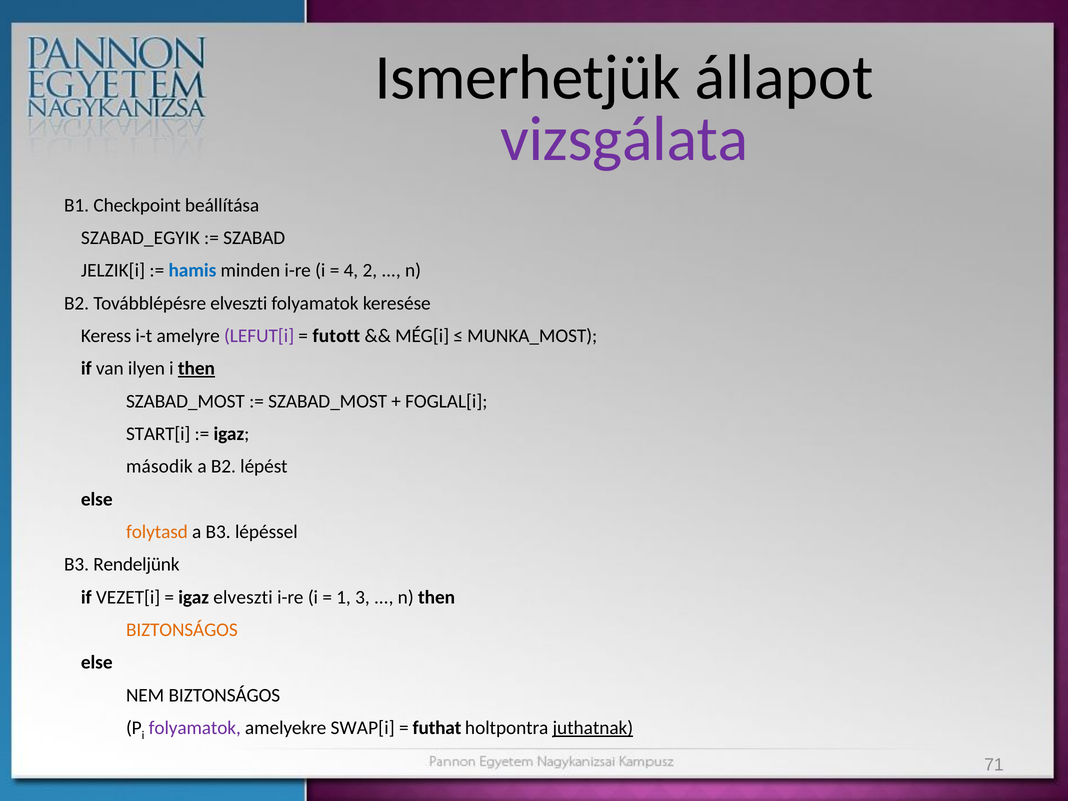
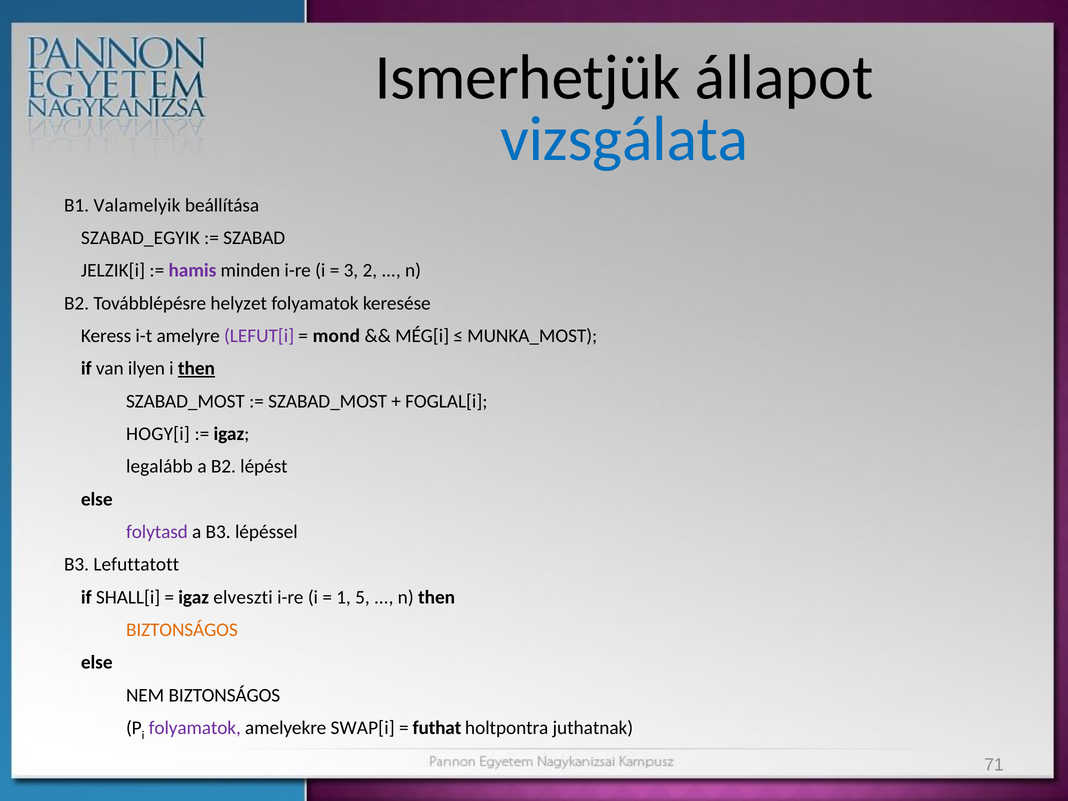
vizsgálata colour: purple -> blue (624, 139)
Checkpoint: Checkpoint -> Valamelyik (137, 205)
hamis colour: blue -> purple (192, 271)
4: 4 -> 3 (351, 271)
Továbblépésre elveszti: elveszti -> helyzet (239, 303)
futott: futott -> mond (336, 336)
START[i: START[i -> HOGY[i (158, 434)
második: második -> legalább (159, 467)
folytasd colour: orange -> purple (157, 532)
Rendeljünk: Rendeljünk -> Lefuttatott (136, 565)
VEZET[i: VEZET[i -> SHALL[i (128, 597)
3: 3 -> 5 (362, 597)
juthatnak underline: present -> none (593, 728)
